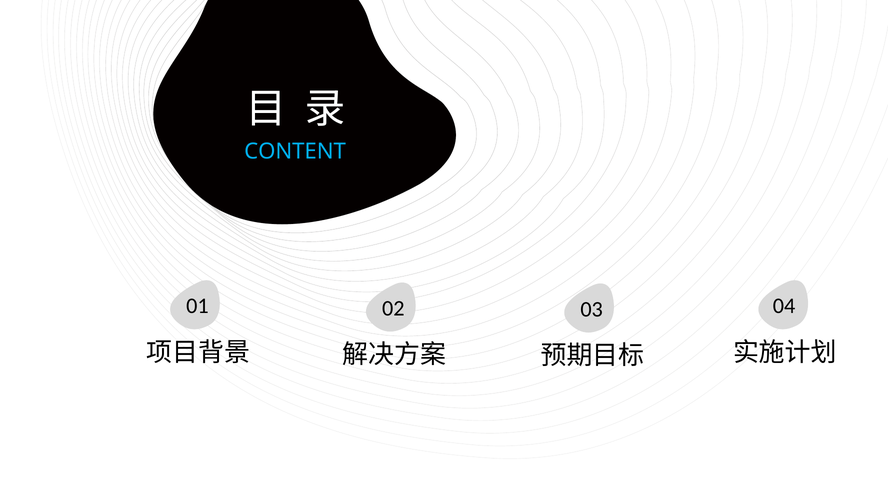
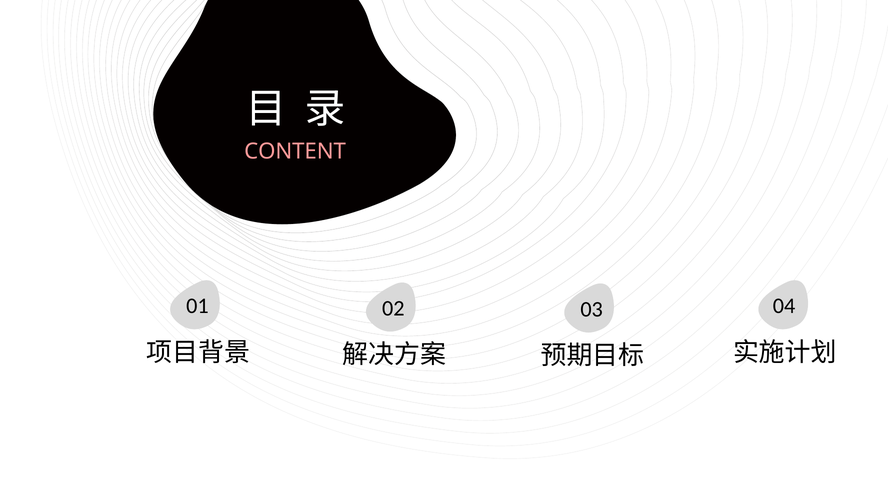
CONTENT colour: light blue -> pink (295, 151)
